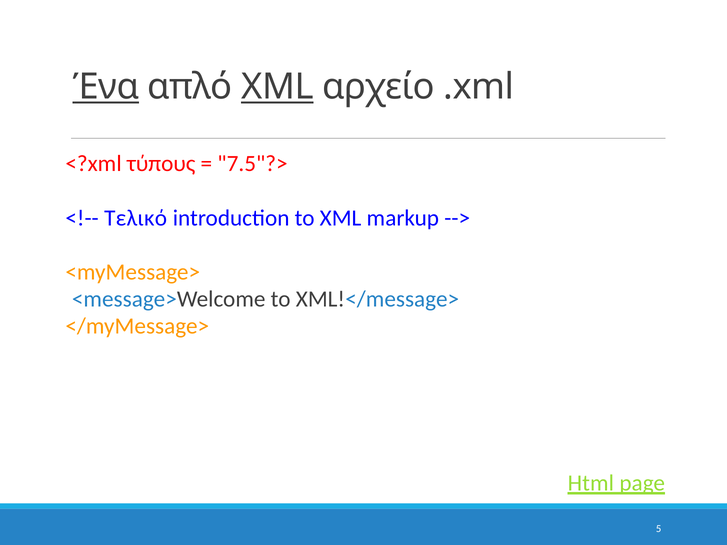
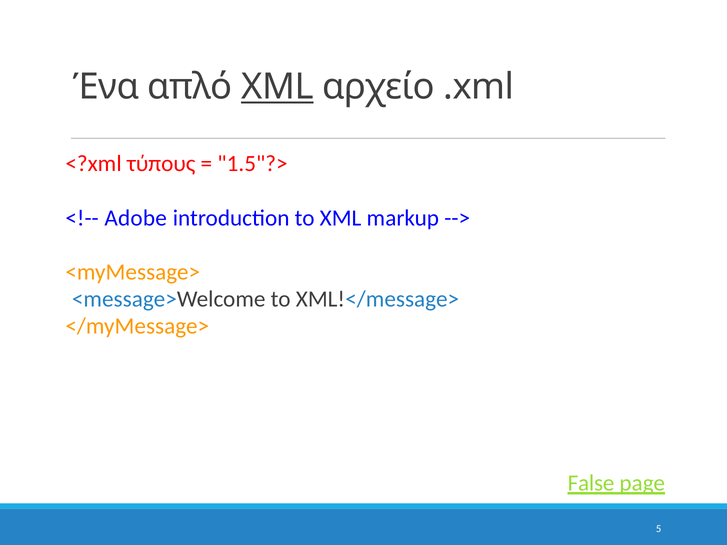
Ένα underline: present -> none (106, 87)
7.5"?>: 7.5"?> -> 1.5"?> (252, 164)
Τελικό: Τελικό -> Adobe (136, 218)
Html: Html -> False (591, 484)
